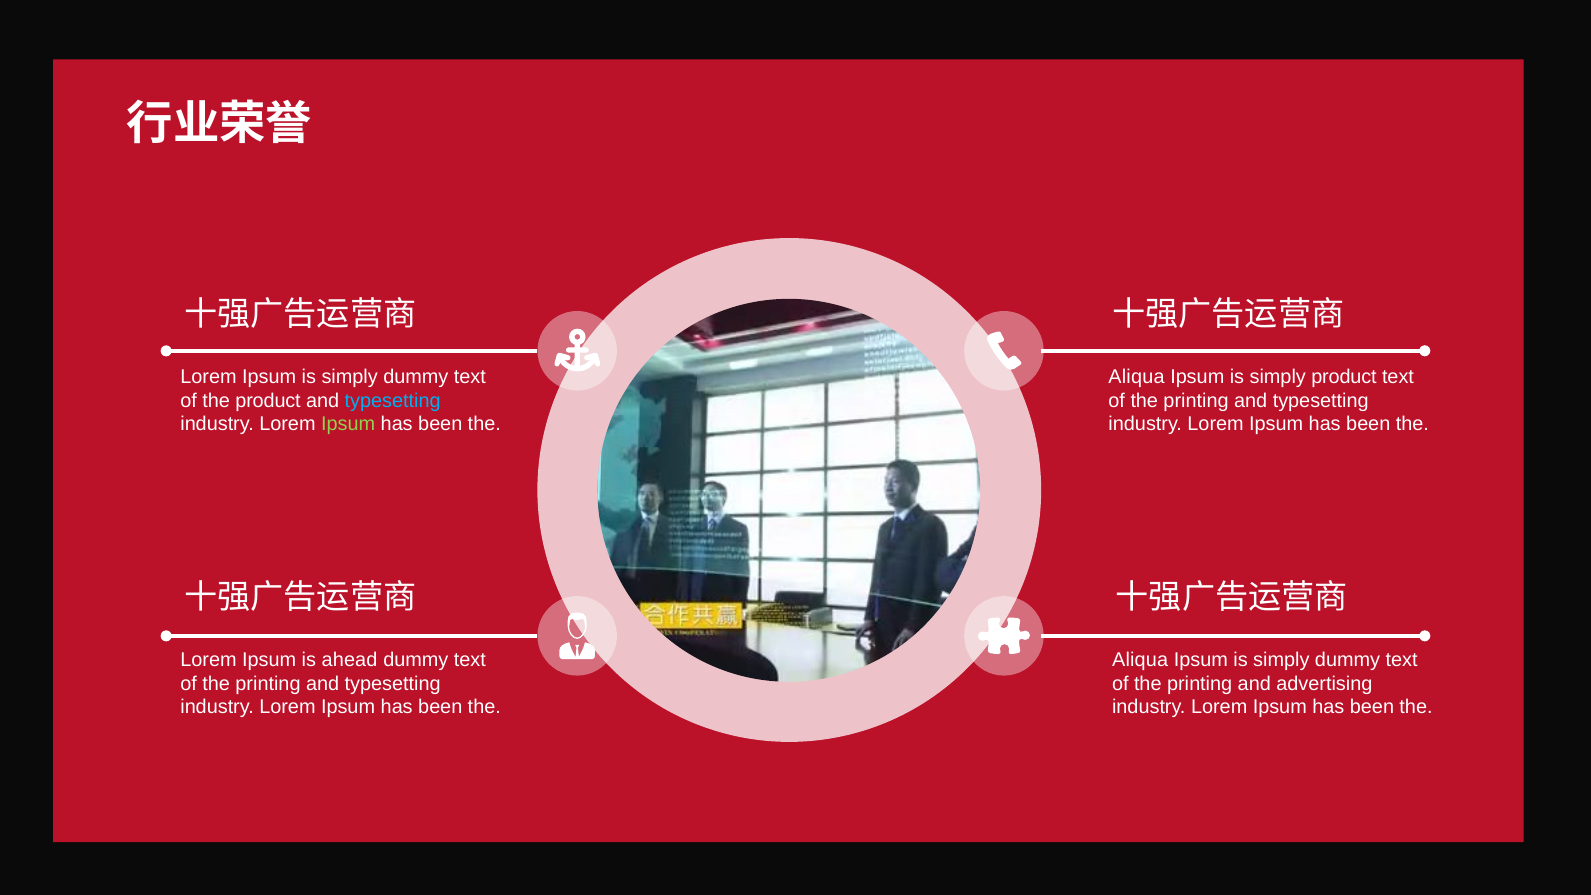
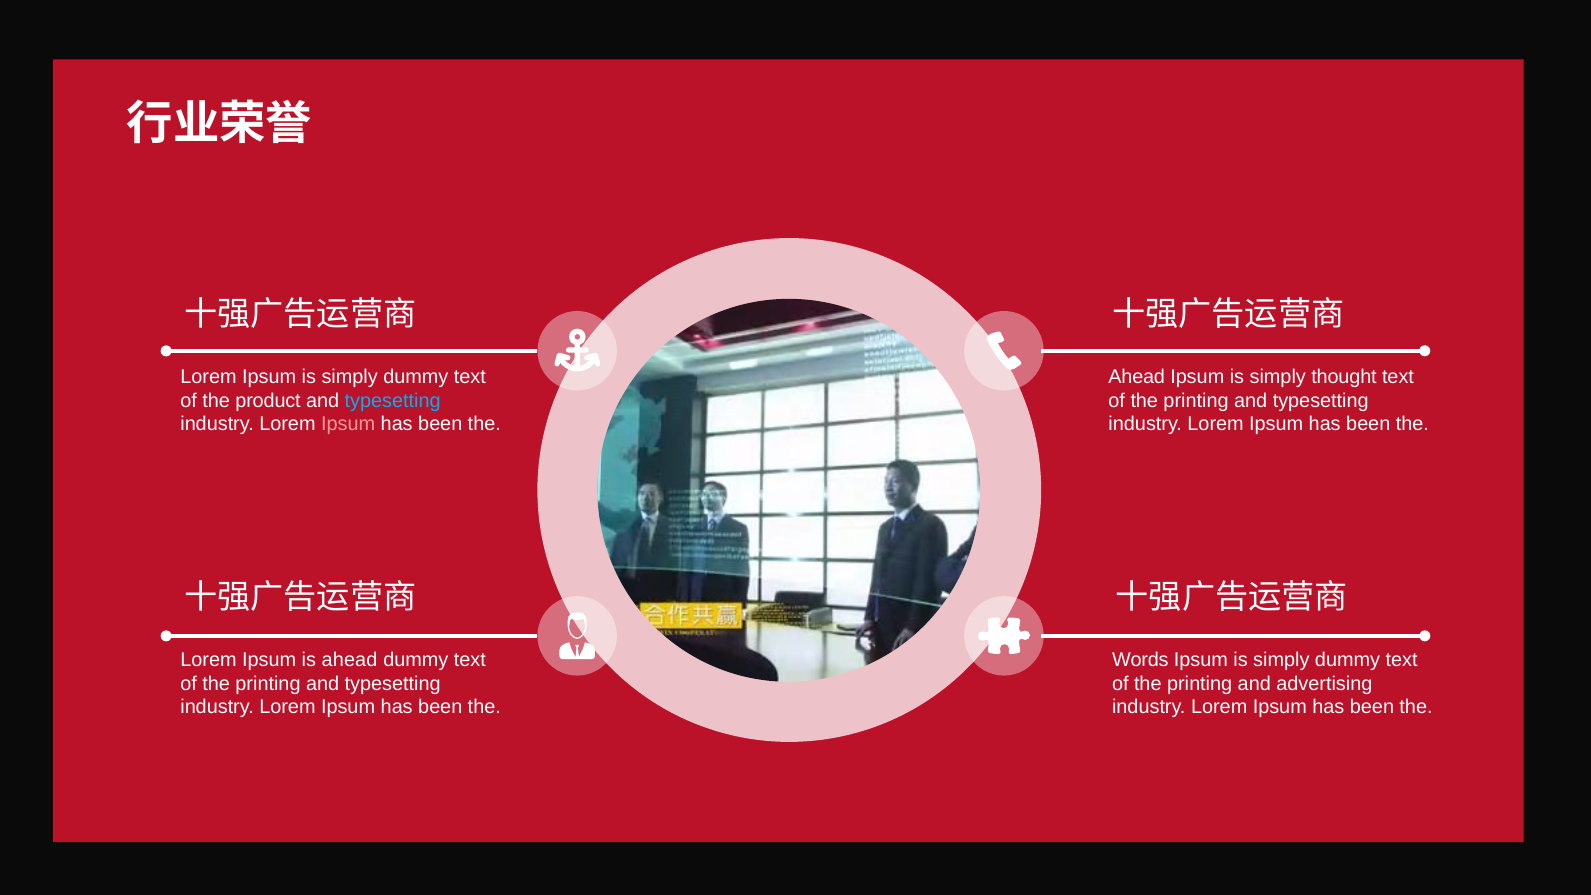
Aliqua: Aliqua -> Ahead (1137, 377)
simply product: product -> thought (1344, 377)
Ipsum colour: light green -> pink (348, 424)
Aliqua: Aliqua -> Words (1140, 660)
